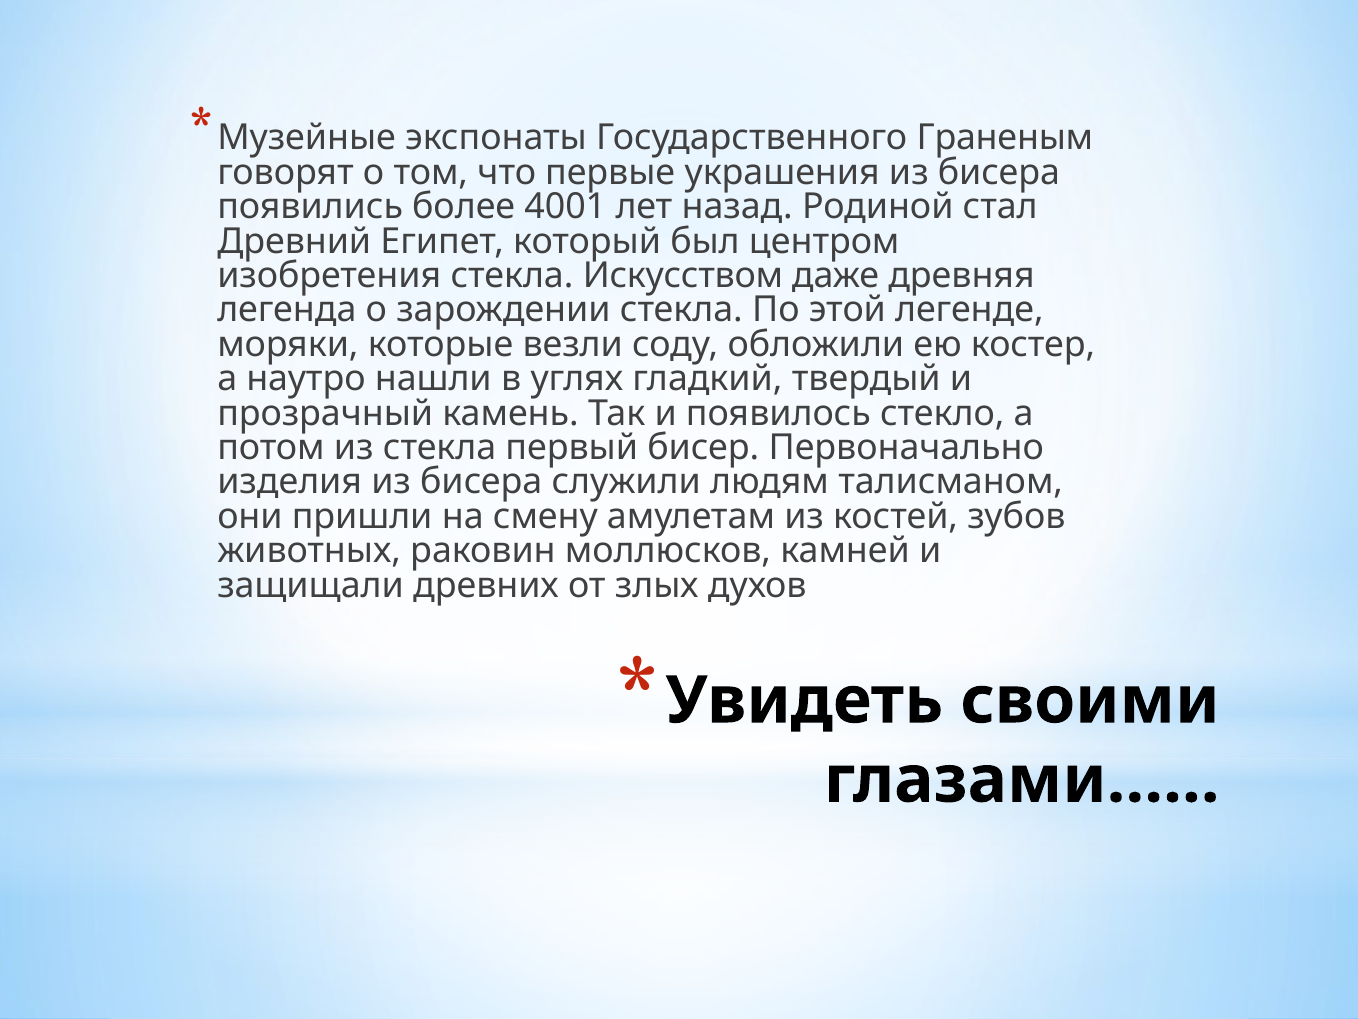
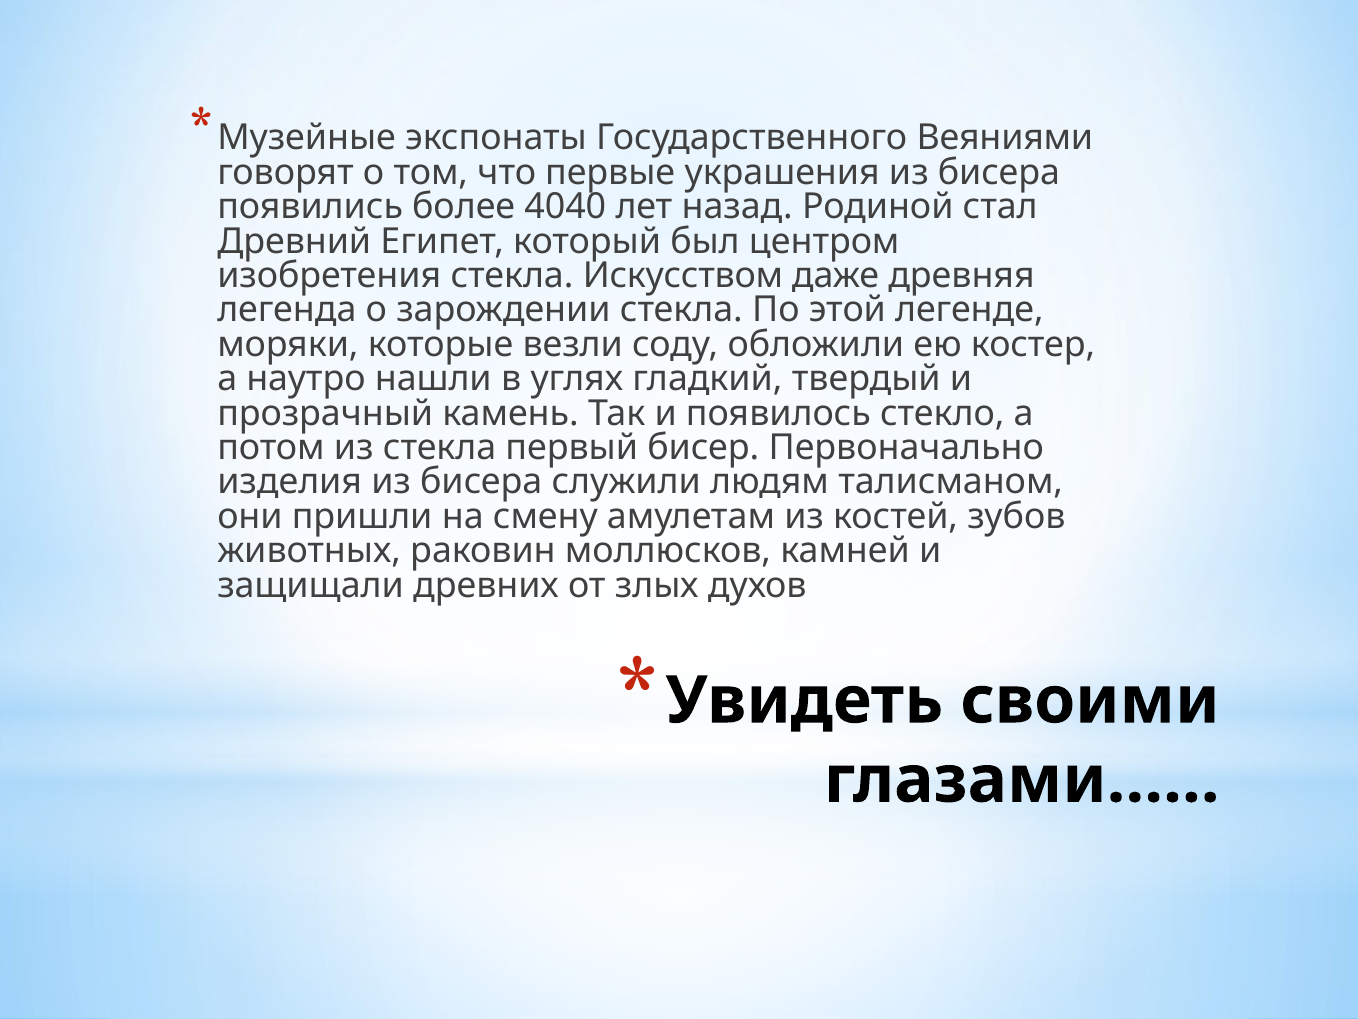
Граненым: Граненым -> Веяниями (1005, 138)
4001: 4001 -> 4040 (565, 207)
